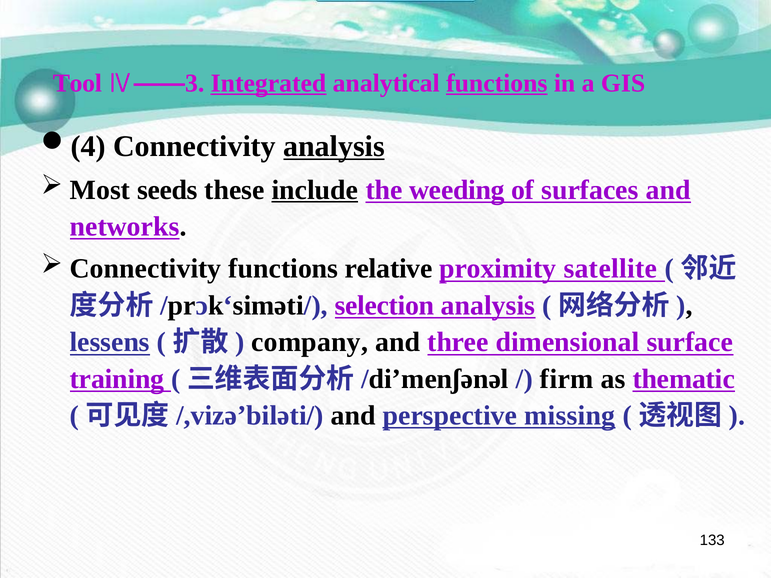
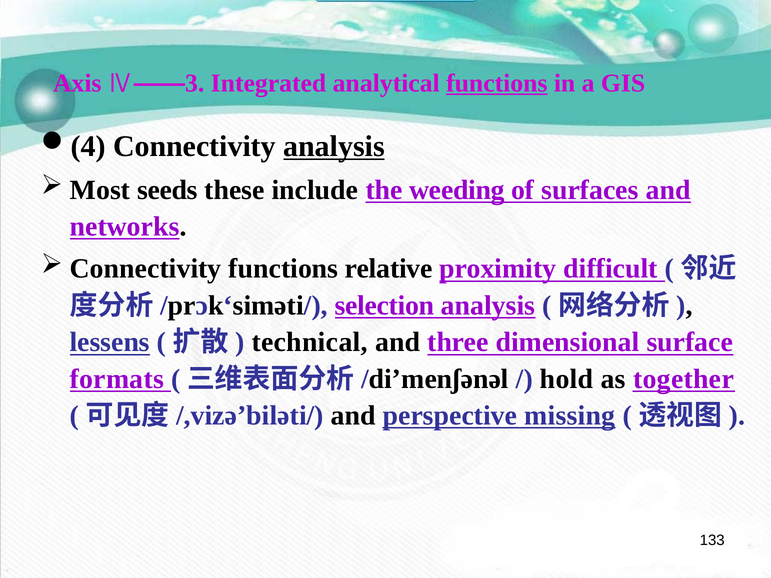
Tool: Tool -> Axis (77, 83)
Integrated underline: present -> none (269, 83)
include underline: present -> none (315, 190)
satellite: satellite -> difficult (610, 269)
company: company -> technical (310, 342)
training: training -> formats (117, 379)
firm: firm -> hold (567, 379)
thematic: thematic -> together (683, 379)
